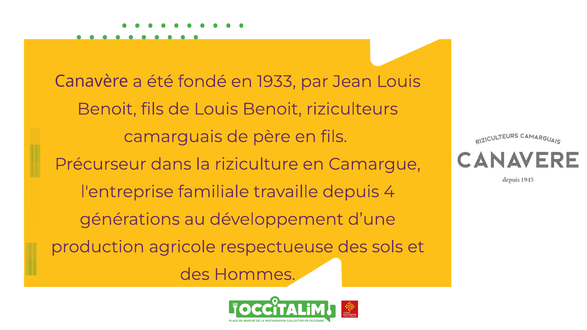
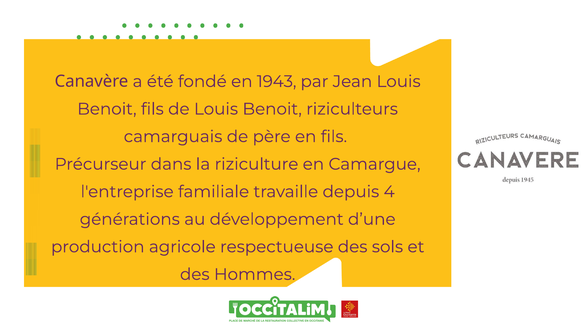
1933: 1933 -> 1943 (277, 81)
